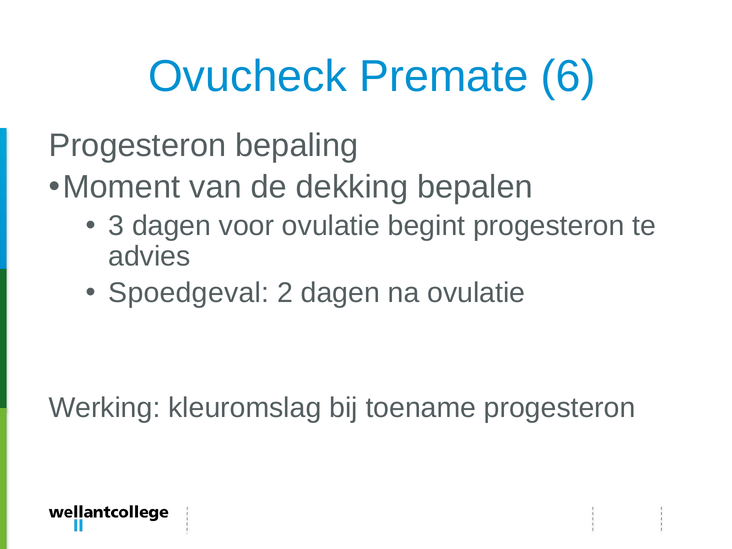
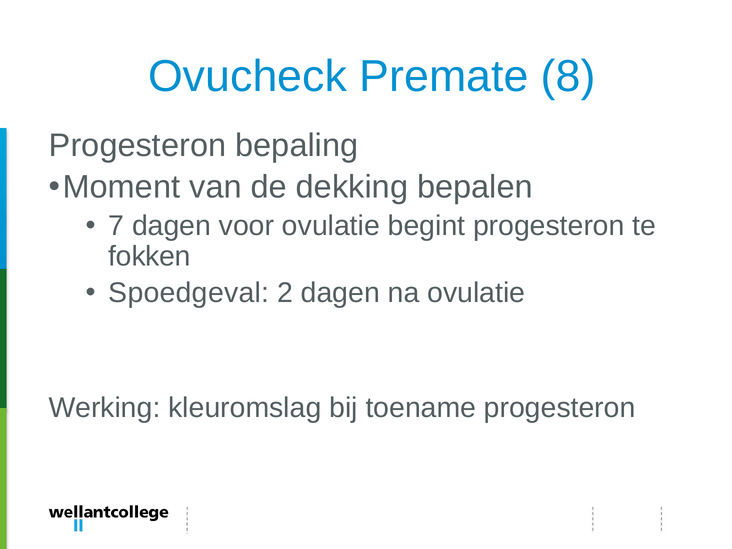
6: 6 -> 8 (568, 76)
3: 3 -> 7 (116, 226)
advies: advies -> fokken (150, 257)
